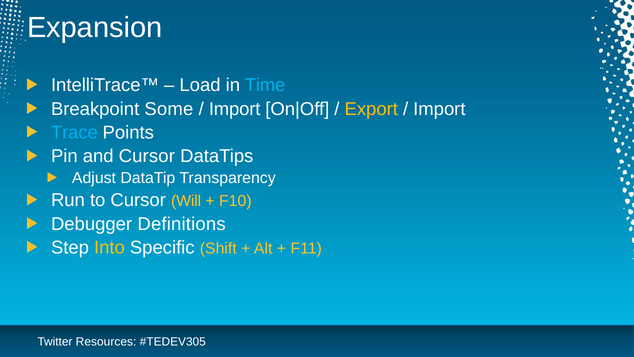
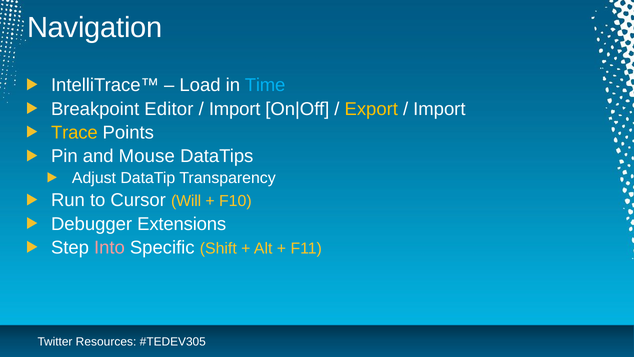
Expansion: Expansion -> Navigation (95, 27)
Some: Some -> Editor (169, 109)
Trace colour: light blue -> yellow (74, 133)
and Cursor: Cursor -> Mouse (147, 156)
Definitions: Definitions -> Extensions (182, 224)
Into colour: yellow -> pink (109, 248)
